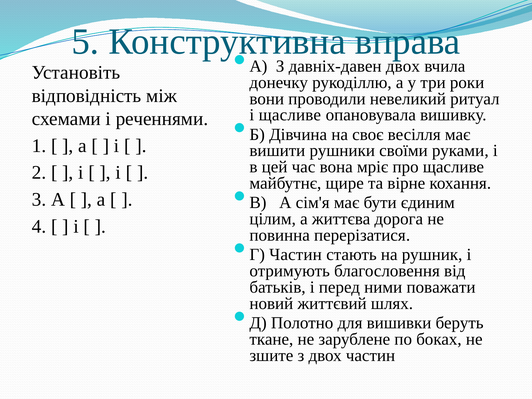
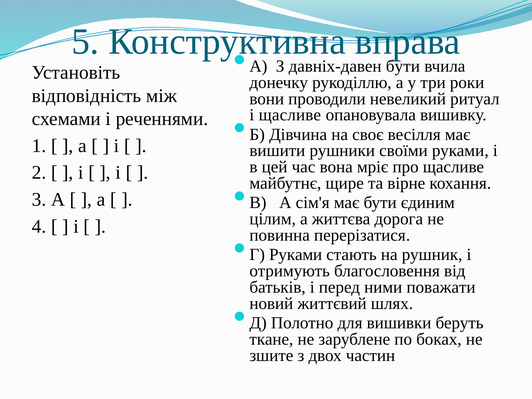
давніх-давен двох: двох -> бути (403, 66)
Г Частин: Частин -> Руками (296, 255)
